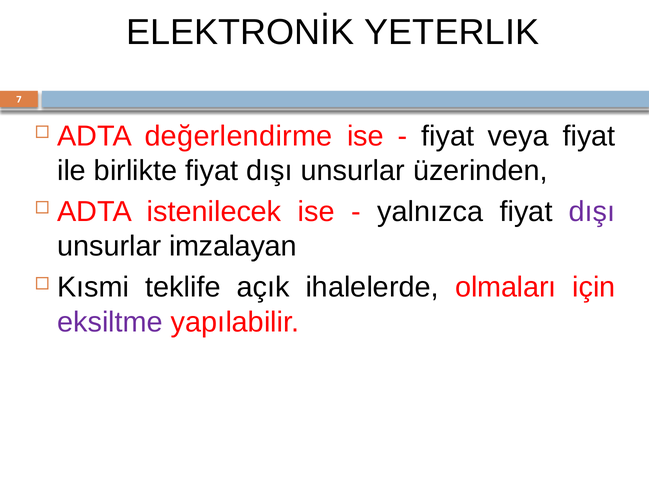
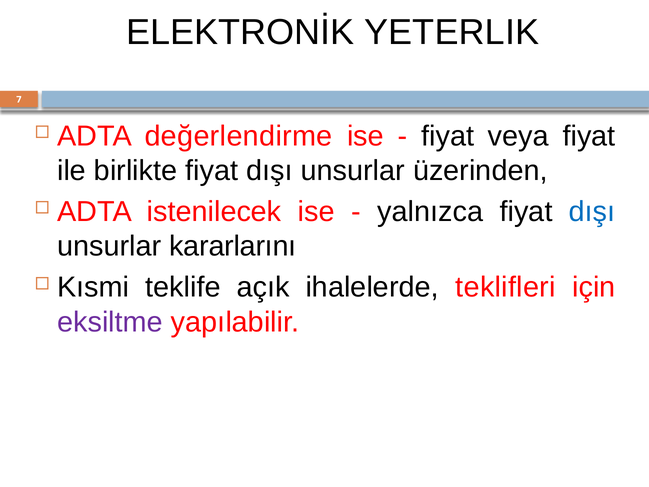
dışı colour: purple -> blue (592, 212)
imzalayan: imzalayan -> kararlarını (233, 246)
olmaları: olmaları -> teklifleri (506, 287)
